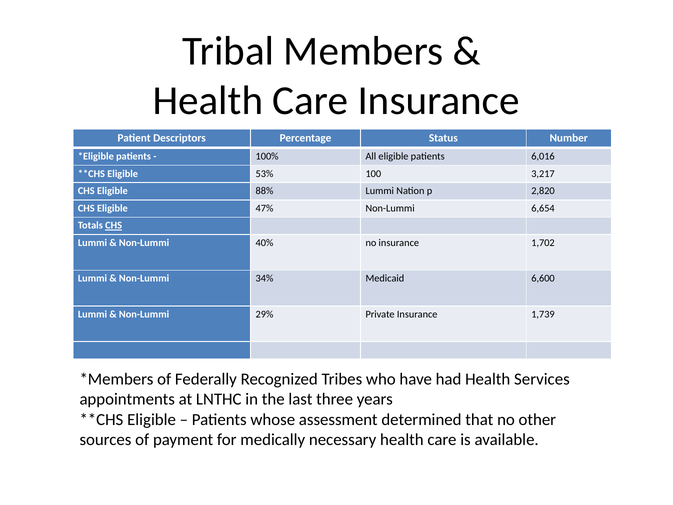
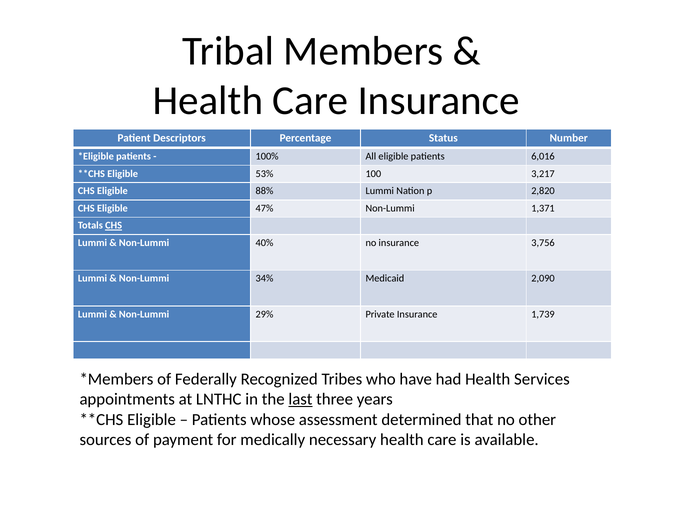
6,654: 6,654 -> 1,371 (543, 208)
1,702: 1,702 -> 3,756 (543, 243)
6,600: 6,600 -> 2,090 (543, 278)
last underline: none -> present (300, 399)
